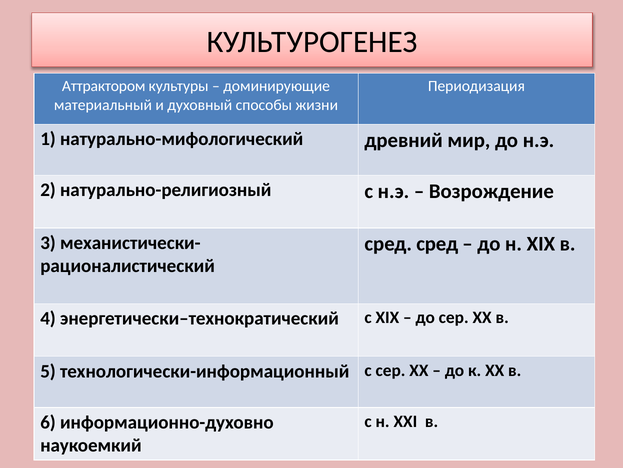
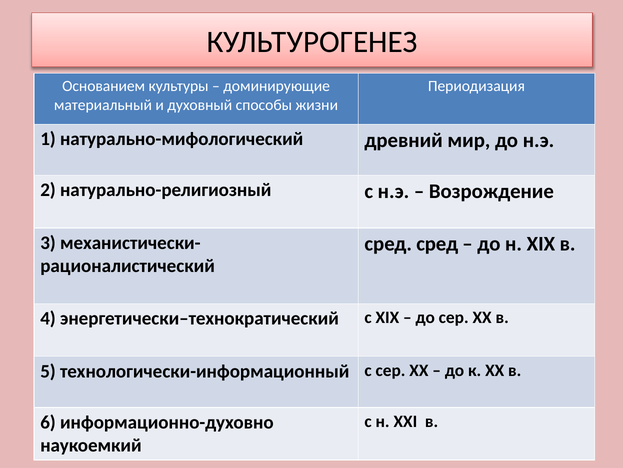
Аттрактором: Аттрактором -> Основанием (104, 86)
